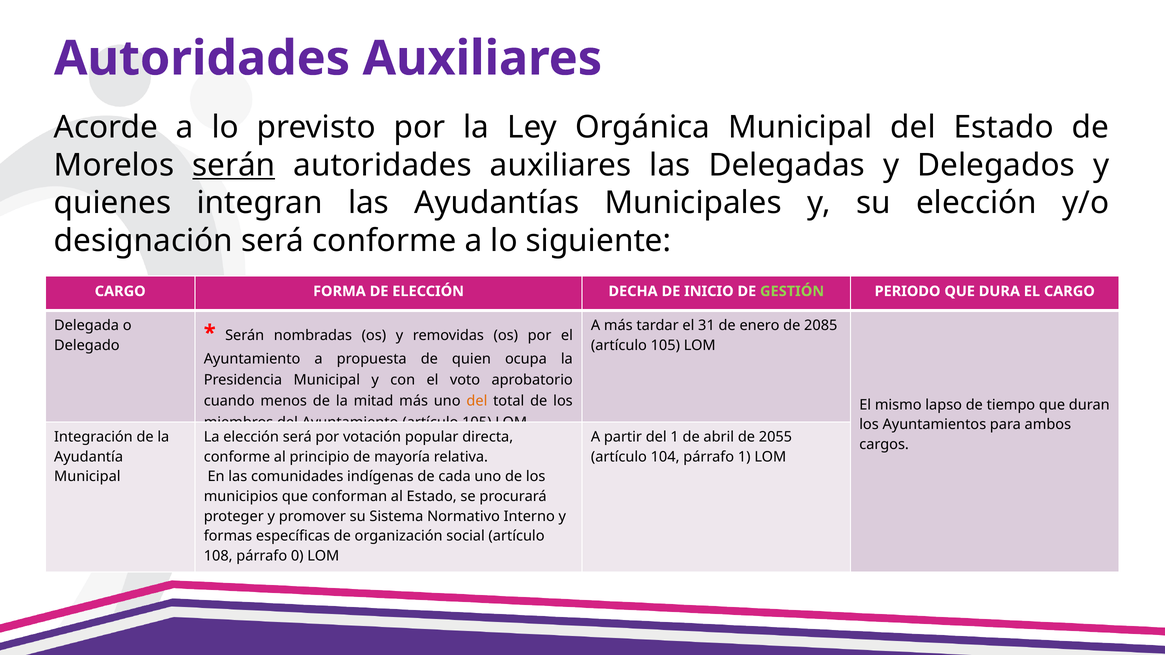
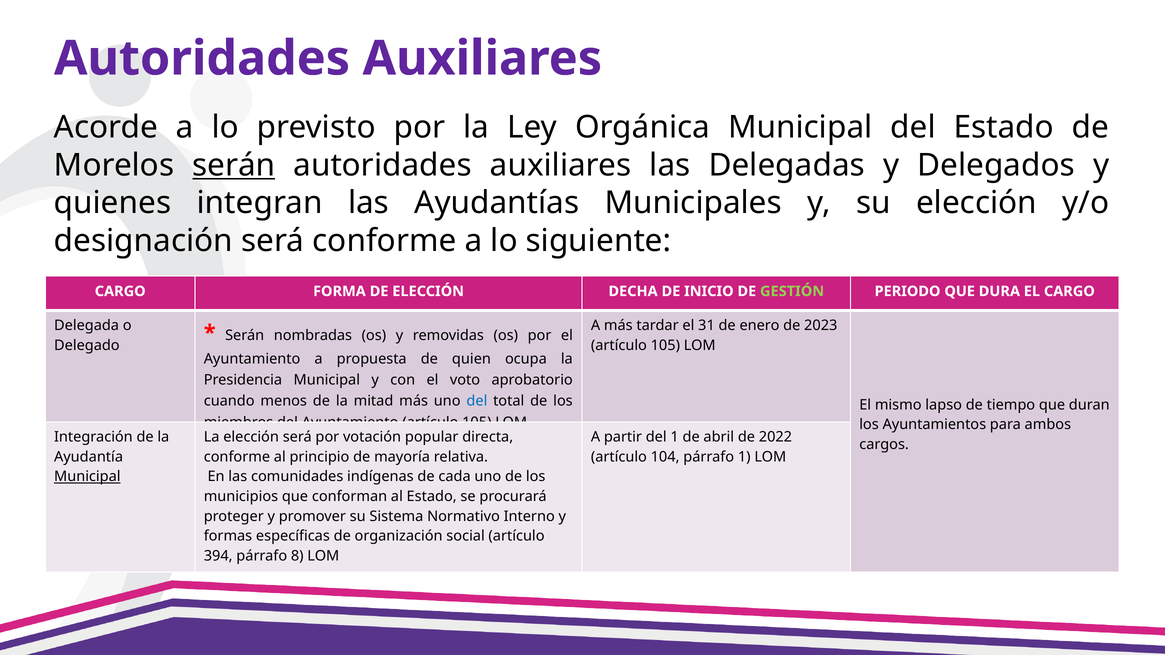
2085: 2085 -> 2023 (821, 326)
del colour: orange -> blue (477, 401)
2055: 2055 -> 2022 (775, 437)
Municipal underline: none -> present (87, 477)
108: 108 -> 394 (218, 556)
0: 0 -> 8 (297, 556)
